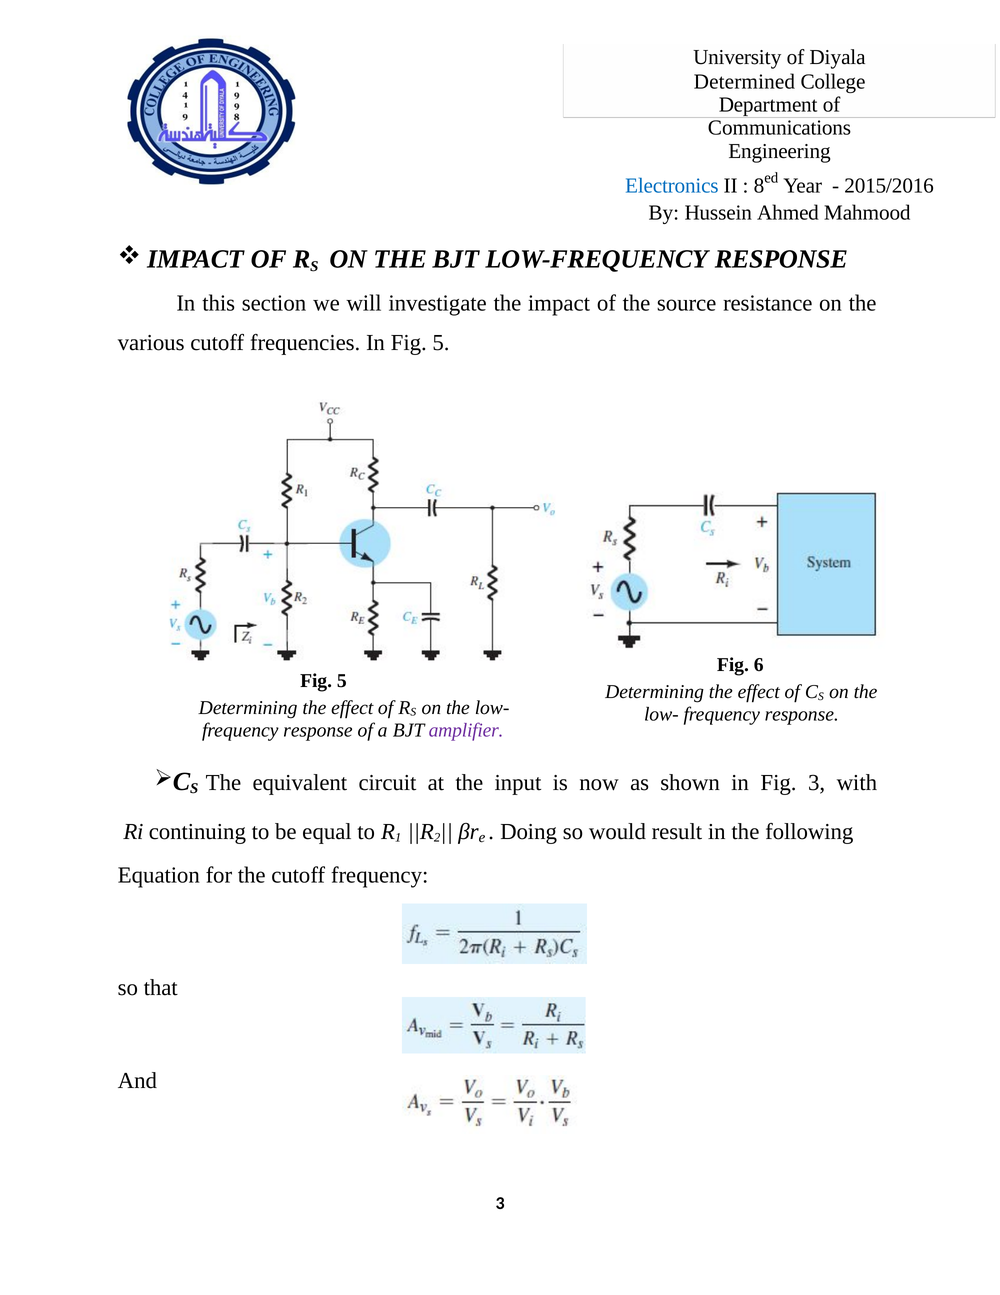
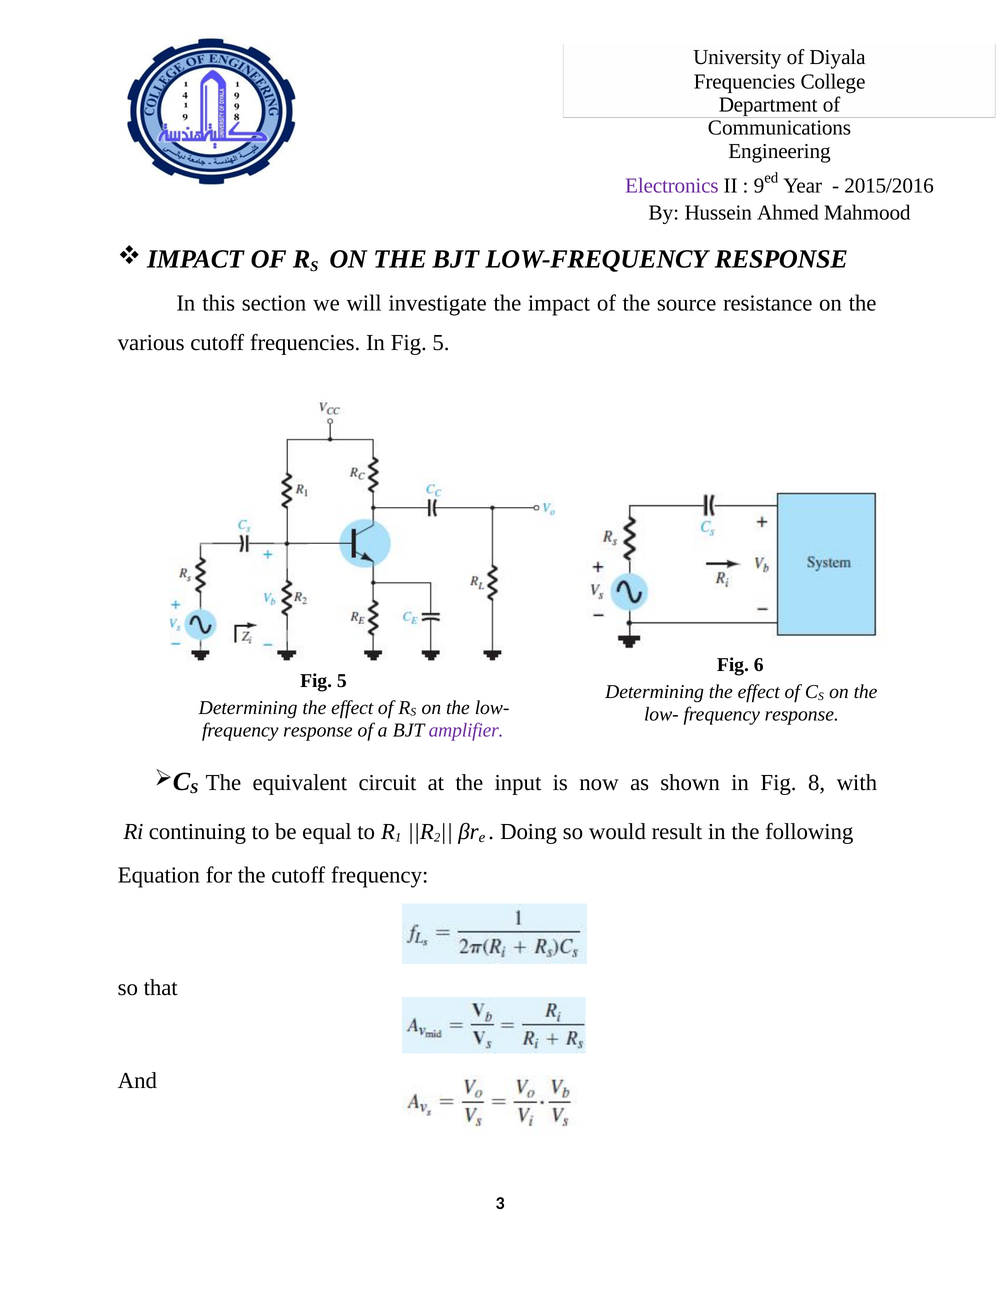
Determined: Determined -> Frequencies (744, 81)
Electronics colour: blue -> purple (672, 185)
8: 8 -> 9 (759, 185)
Fig 3: 3 -> 8 (817, 782)
